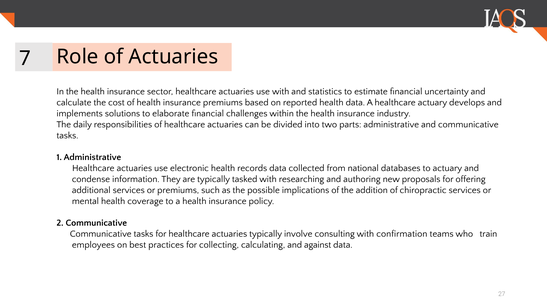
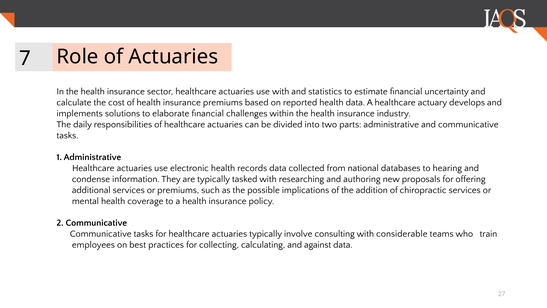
to actuary: actuary -> hearing (447, 168)
confirmation: confirmation -> considerable (402, 234)
